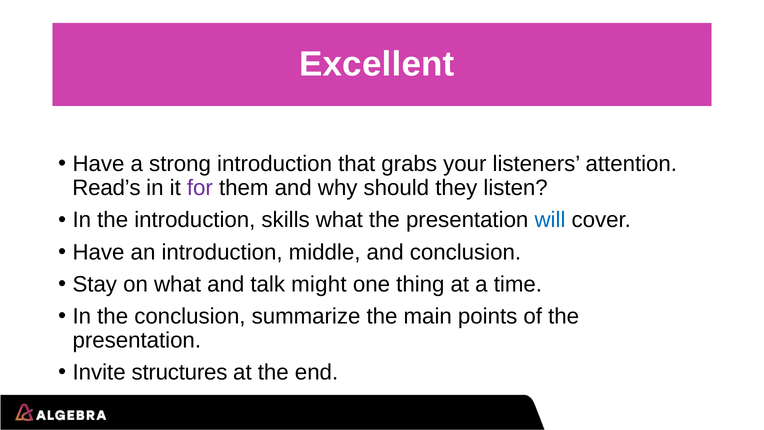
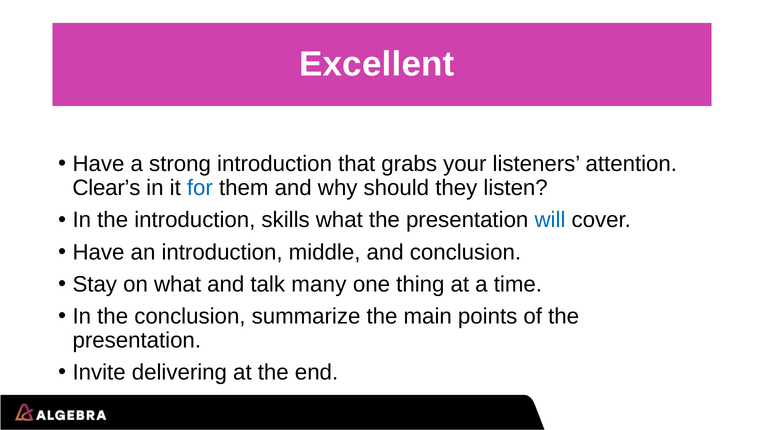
Read’s: Read’s -> Clear’s (106, 188)
for colour: purple -> blue (200, 188)
might: might -> many (319, 284)
structures: structures -> delivering (179, 372)
